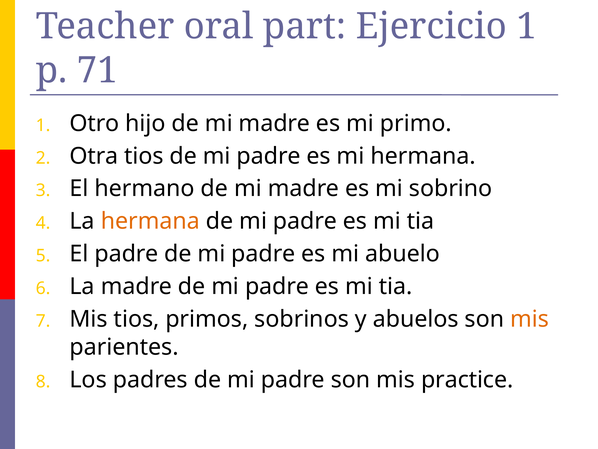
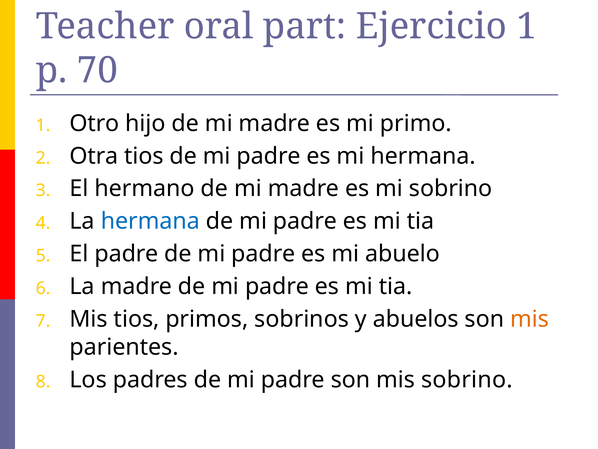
71: 71 -> 70 (97, 70)
hermana colour: orange -> blue (150, 221)
mis practice: practice -> sobrino (467, 379)
